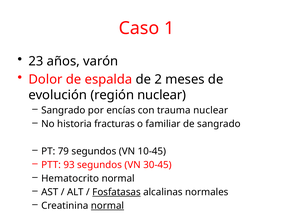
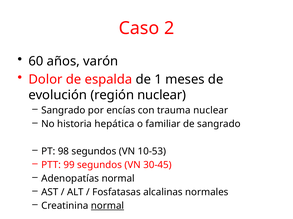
1: 1 -> 2 (169, 28)
23: 23 -> 60 (36, 61)
2: 2 -> 1 (158, 80)
fracturas: fracturas -> hepática (114, 124)
79: 79 -> 98 (63, 152)
10-45: 10-45 -> 10-53 (152, 152)
93: 93 -> 99 (69, 165)
Hematocrito: Hematocrito -> Adenopatías (70, 179)
Fosfatasas underline: present -> none (117, 193)
